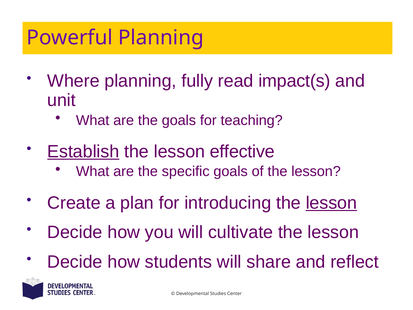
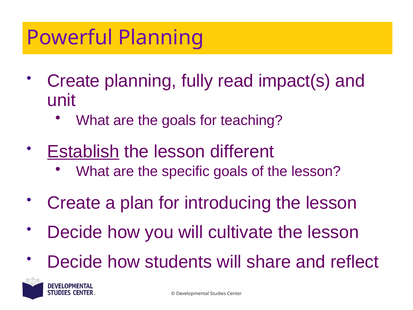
Where: Where -> Create (74, 81)
effective: effective -> different (242, 151)
lesson underline: present -> none (331, 203)
